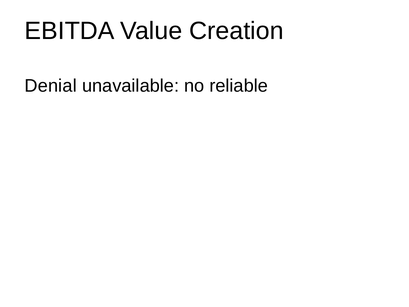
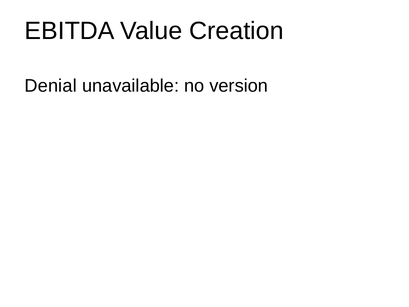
reliable: reliable -> version (239, 86)
